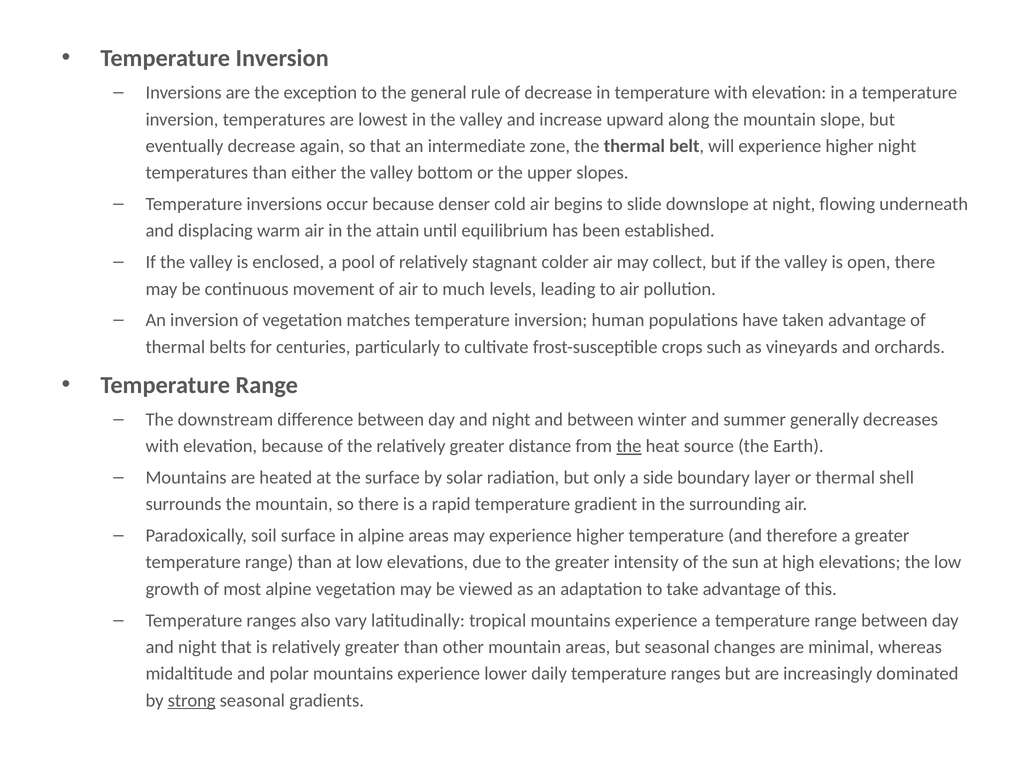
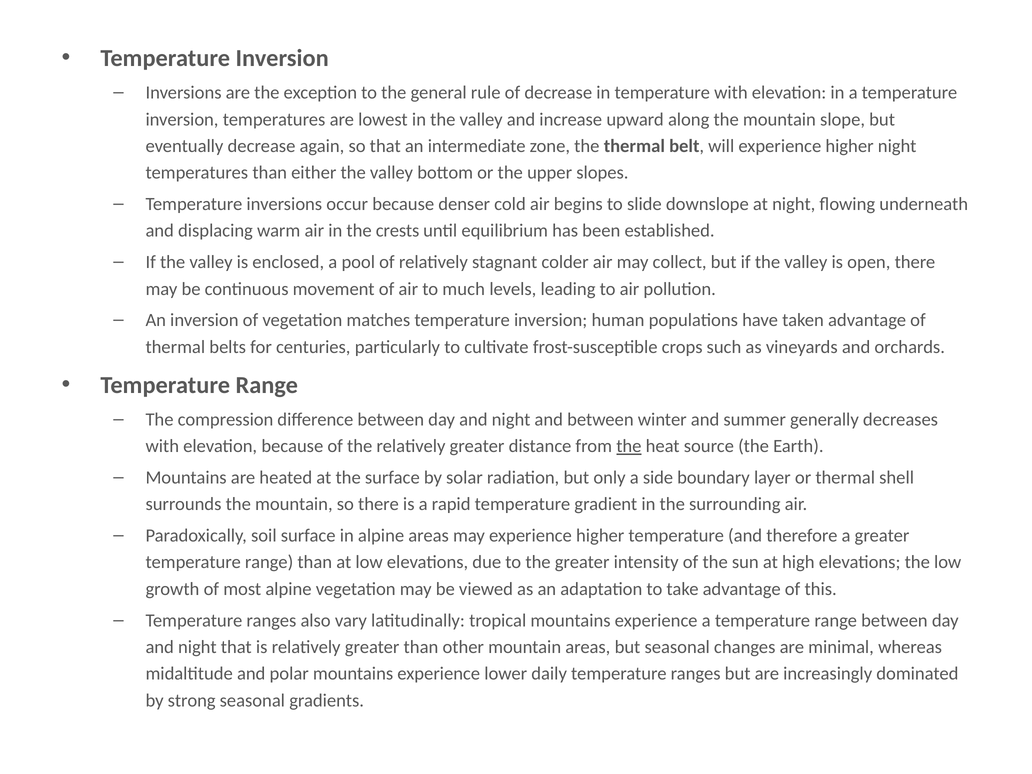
attain: attain -> crests (398, 231)
downstream: downstream -> compression (226, 420)
strong underline: present -> none (192, 700)
